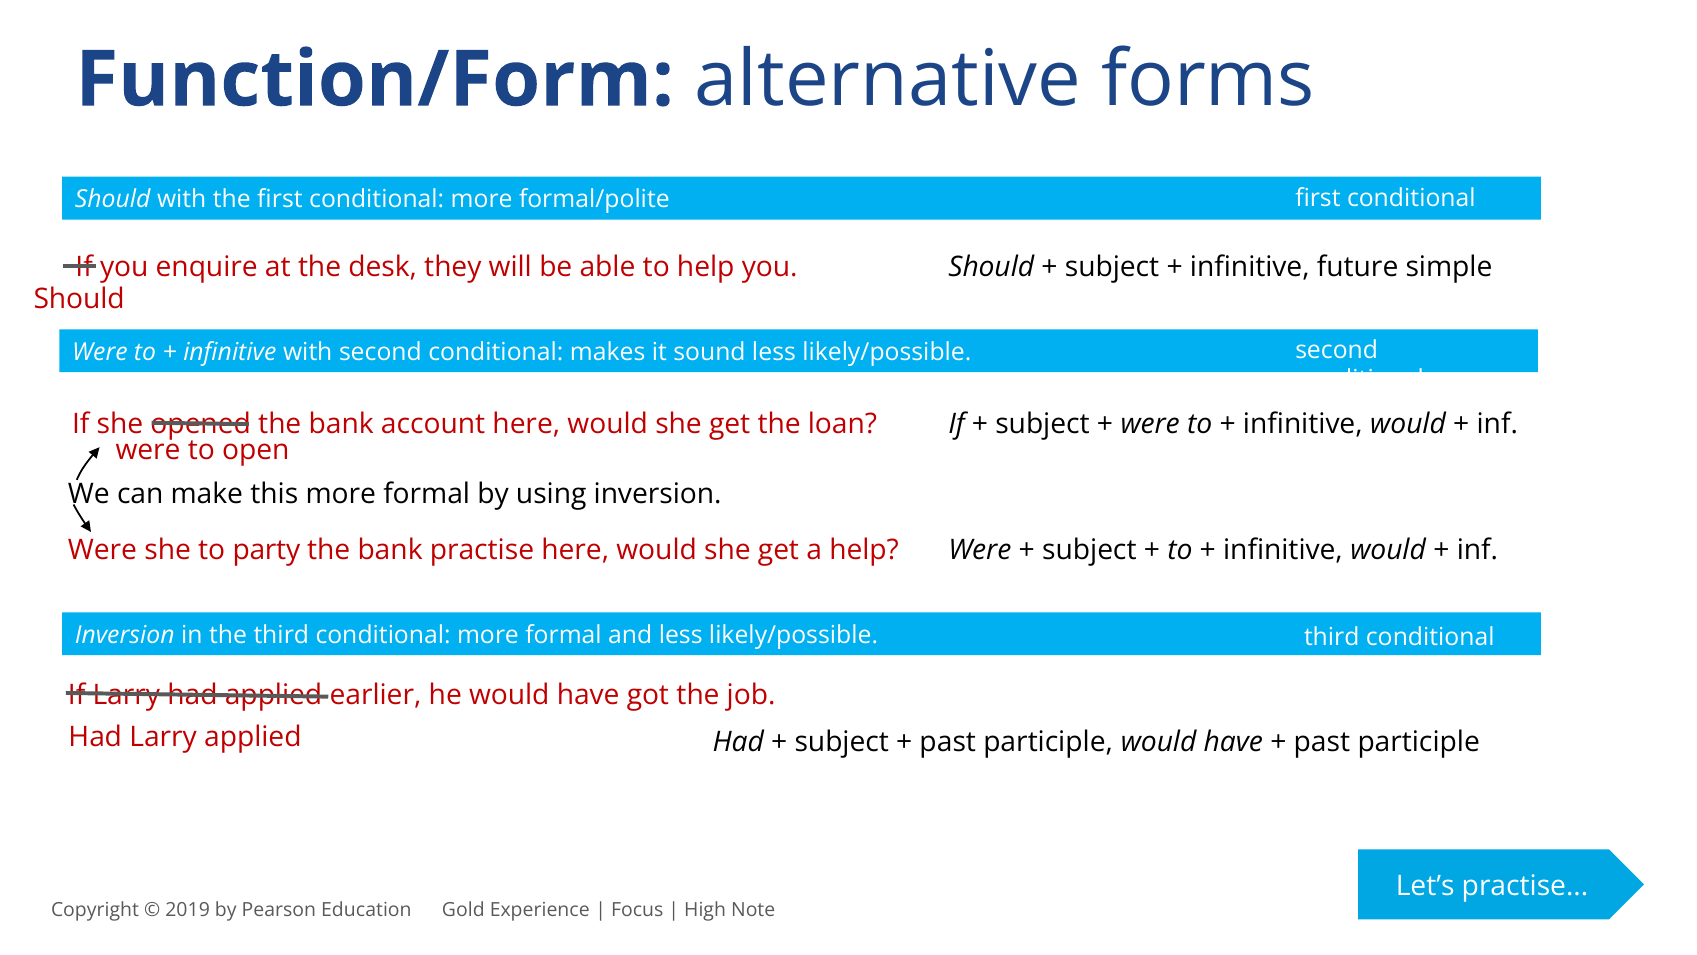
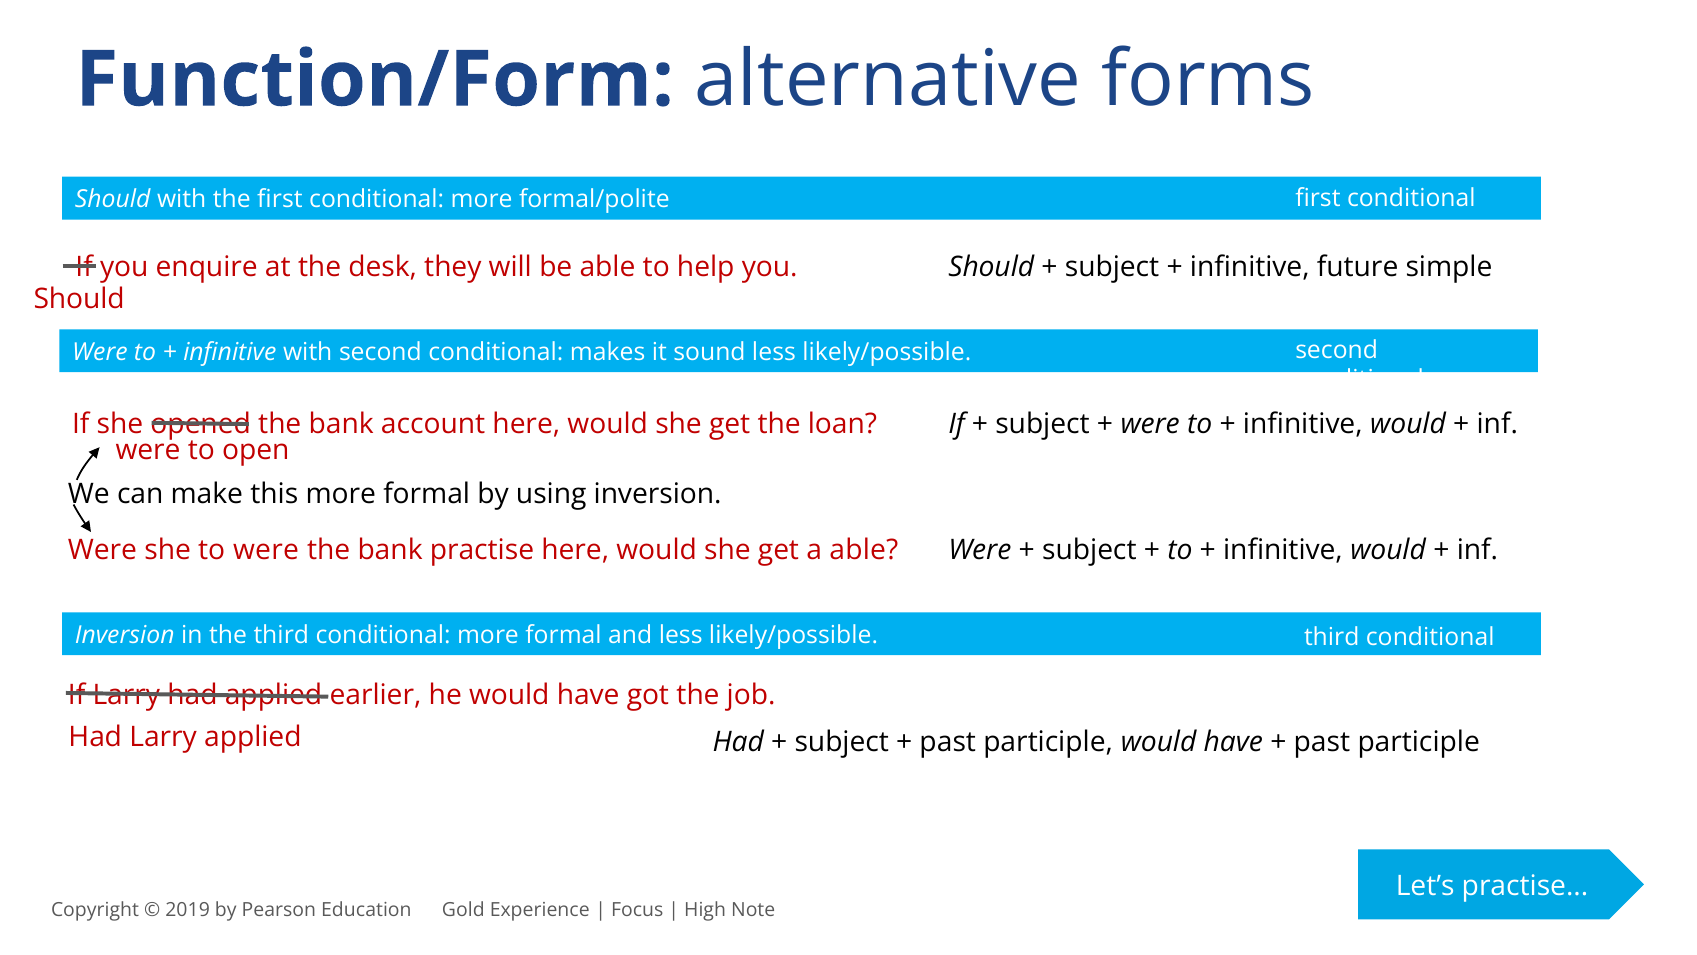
to party: party -> were (266, 550)
a help: help -> able (864, 550)
